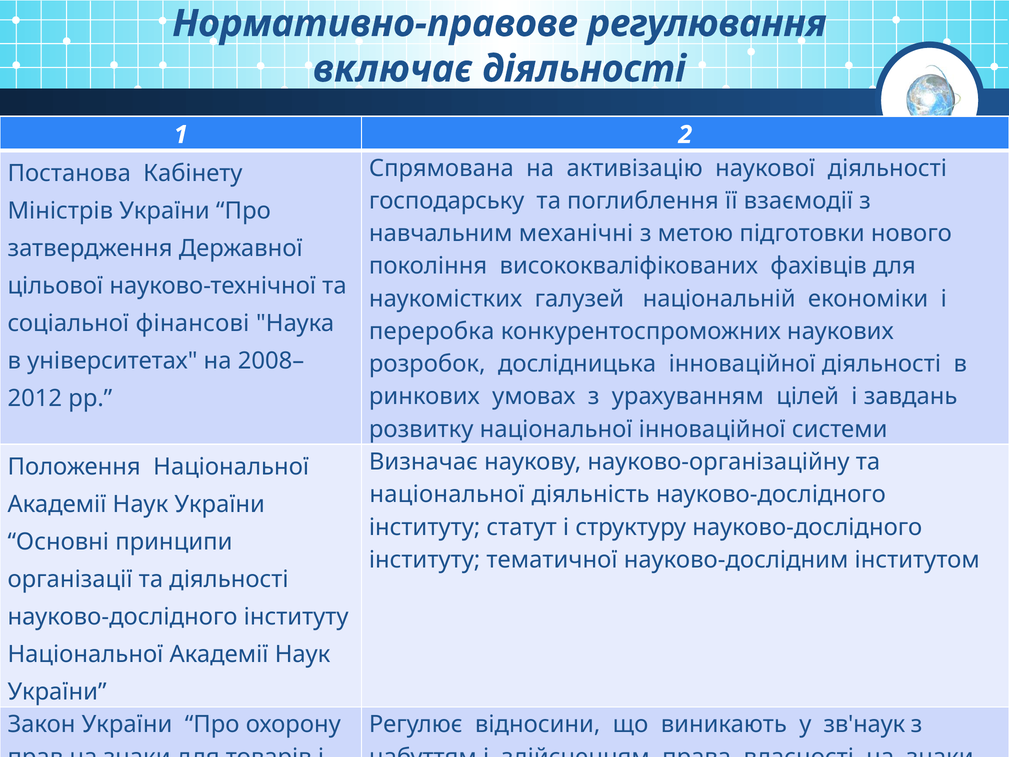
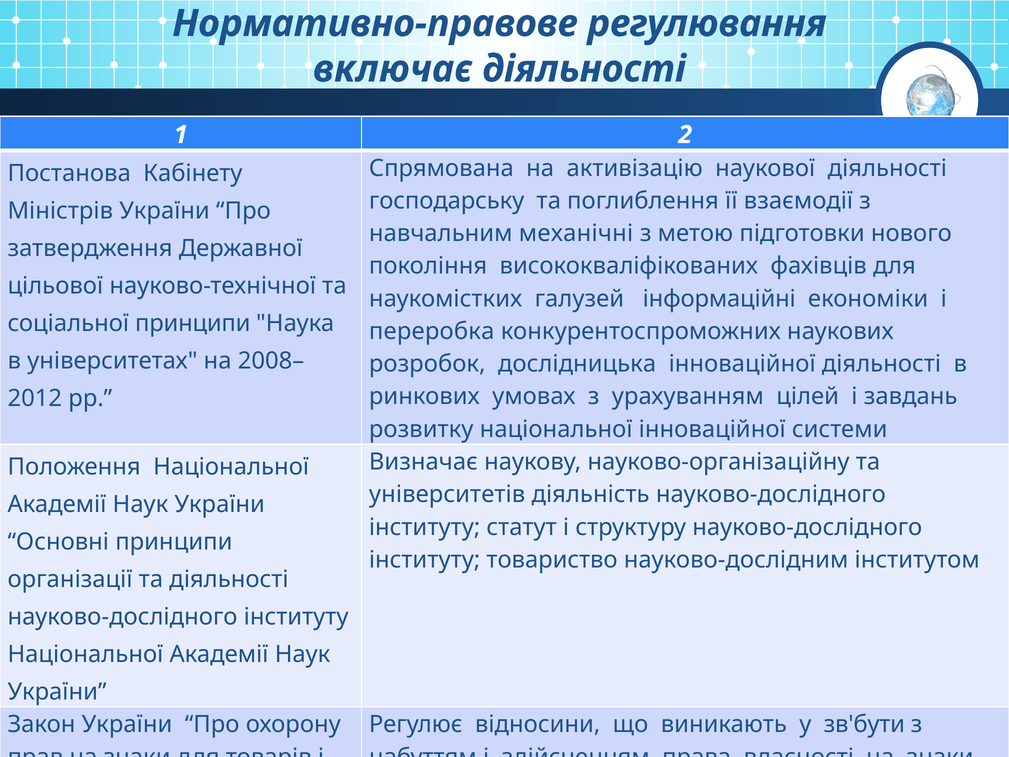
національній: національній -> інформаційні (719, 299)
соціальної фінансові: фінансові -> принципи (193, 323)
національної: національної -> університетів (447, 494)
тематичної: тематичної -> товариство (552, 560)
зв'наук: зв'наук -> зв'бути (864, 724)
